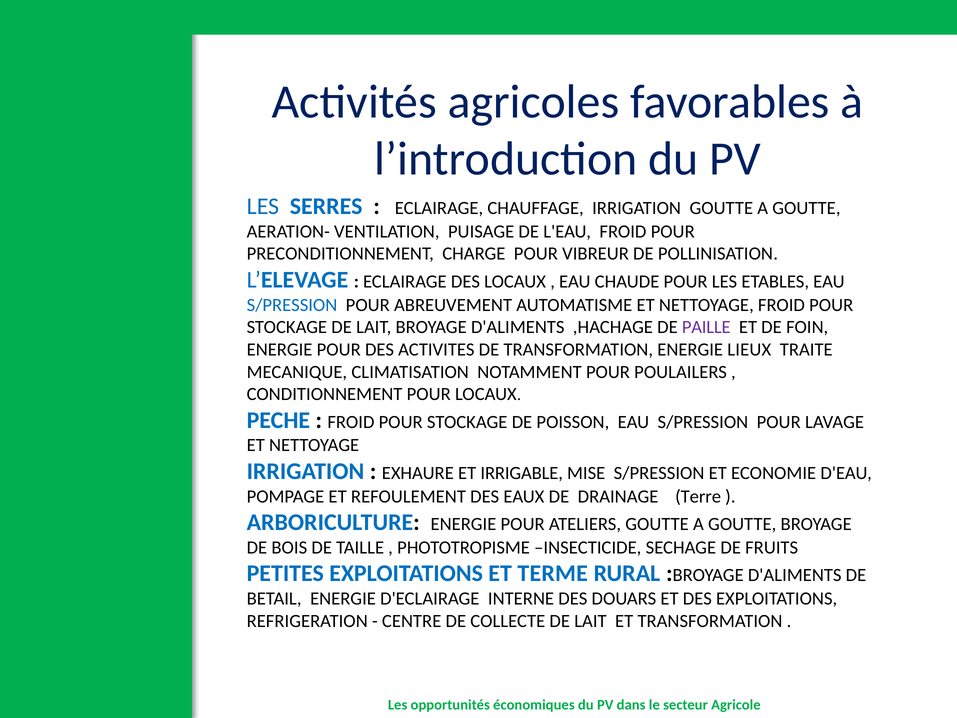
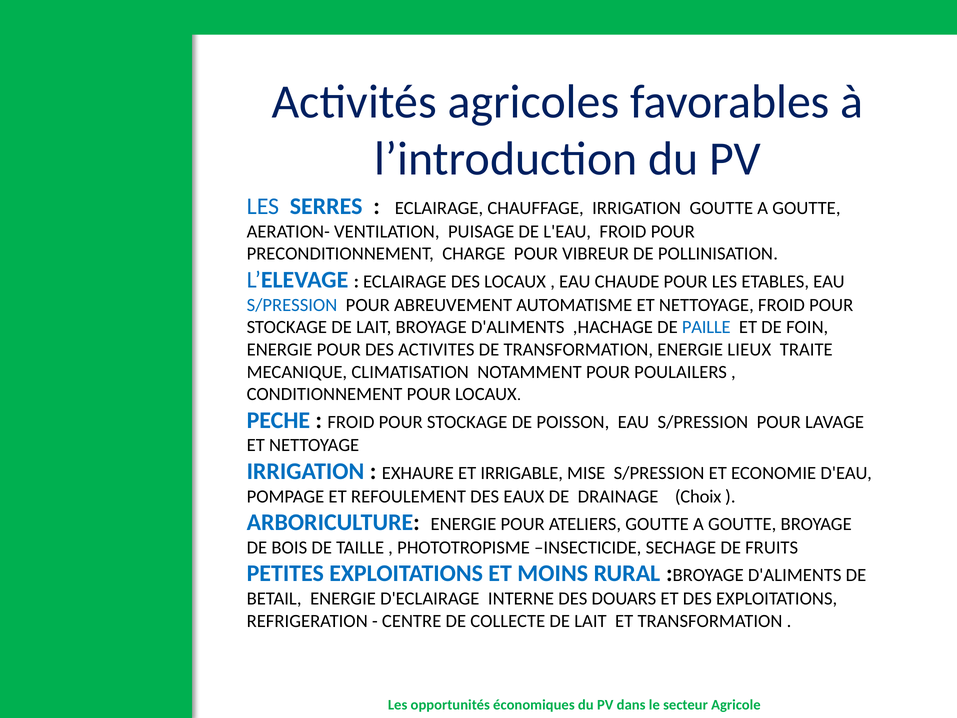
PAILLE colour: purple -> blue (706, 327)
Terre: Terre -> Choix (698, 496)
TERME: TERME -> MOINS (553, 573)
